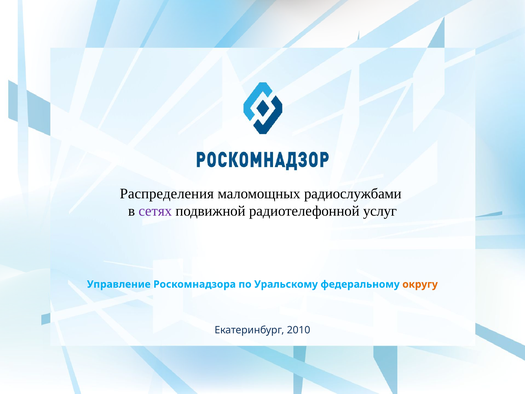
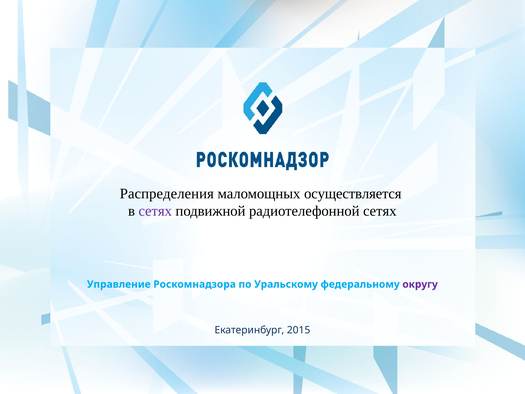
радиослужбами: радиослужбами -> осуществляется (353, 193)
радиотелефонной услуг: услуг -> сетях (380, 211)
округу colour: orange -> purple (420, 284)
2010: 2010 -> 2015 (299, 330)
